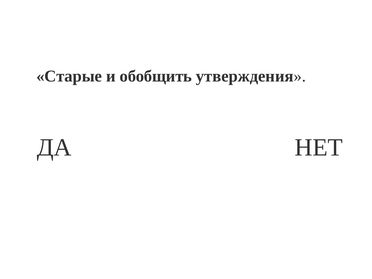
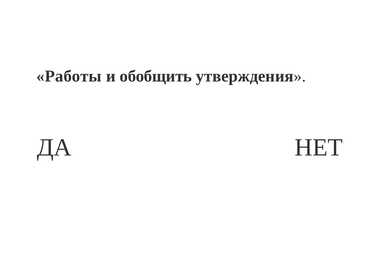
Старые: Старые -> Работы (69, 76)
